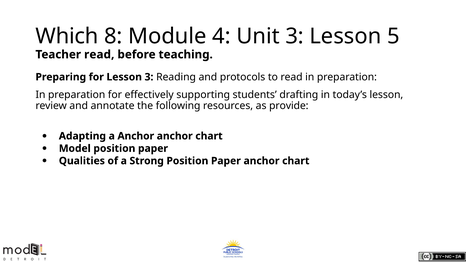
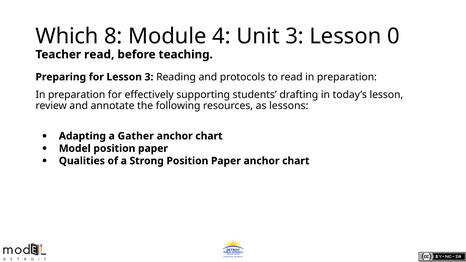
5: 5 -> 0 (393, 36)
provide: provide -> lessons (289, 106)
a Anchor: Anchor -> Gather (136, 136)
